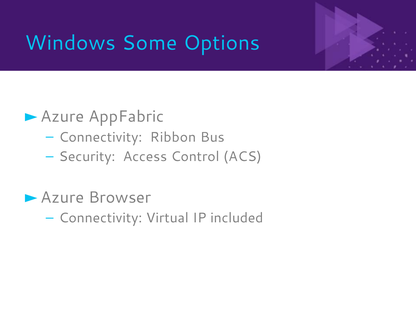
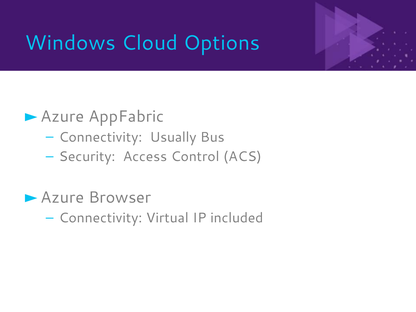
Some: Some -> Cloud (150, 43)
Ribbon: Ribbon -> Usually (173, 137)
